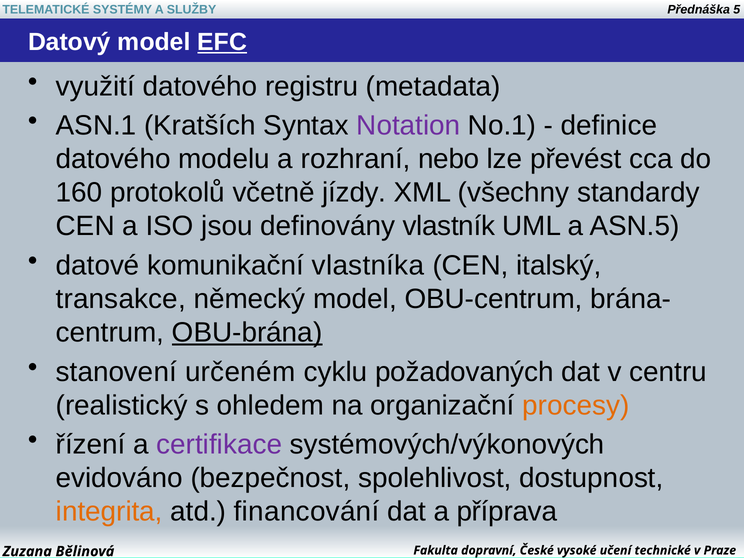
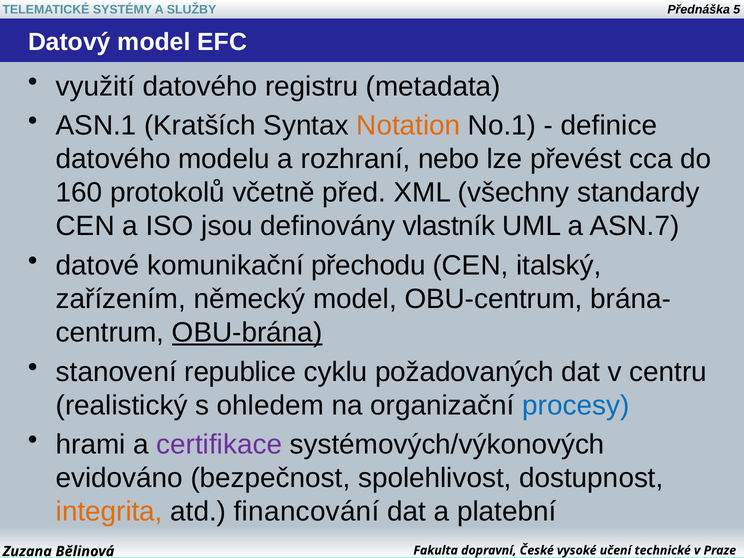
EFC underline: present -> none (222, 42)
Notation colour: purple -> orange (408, 126)
jízdy: jízdy -> před (354, 193)
ASN.5: ASN.5 -> ASN.7 (634, 226)
vlastníka: vlastníka -> přechodu (368, 266)
transakce: transakce -> zařízením (121, 299)
určeném: určeném -> republice (240, 372)
procesy colour: orange -> blue (576, 405)
řízení: řízení -> hrami (91, 445)
příprava: příprava -> platební (507, 512)
